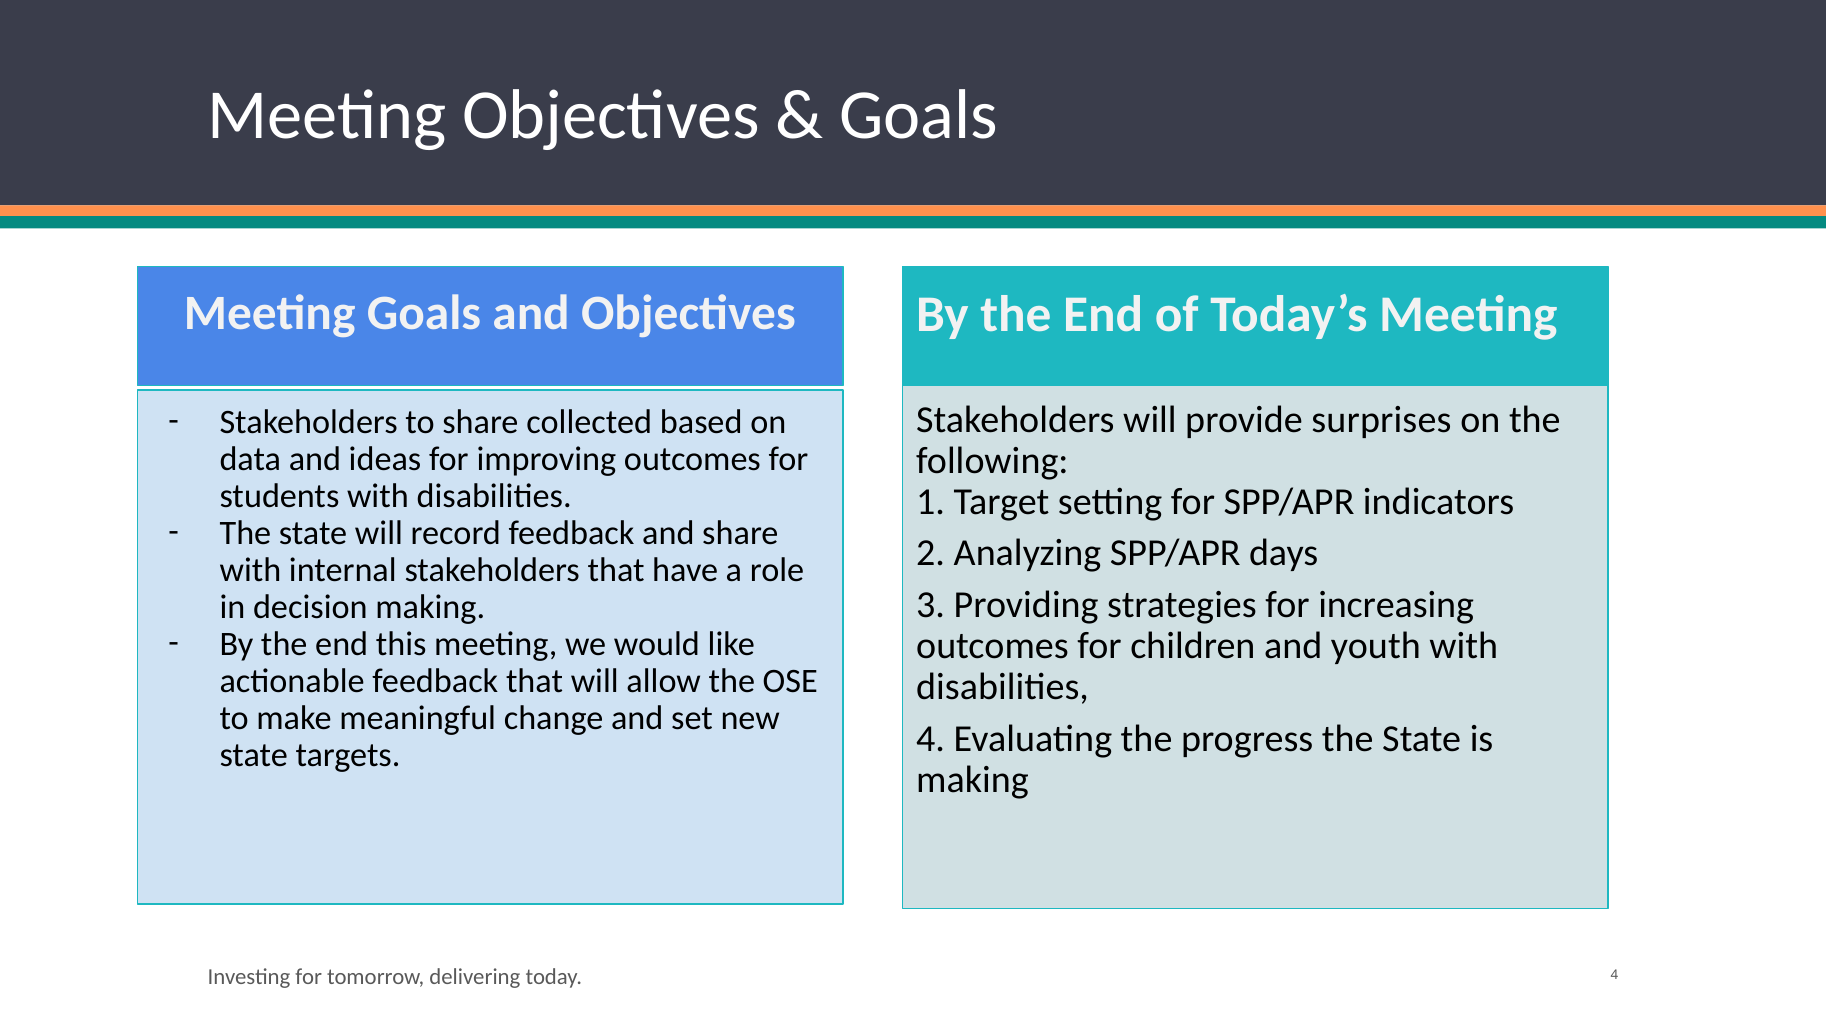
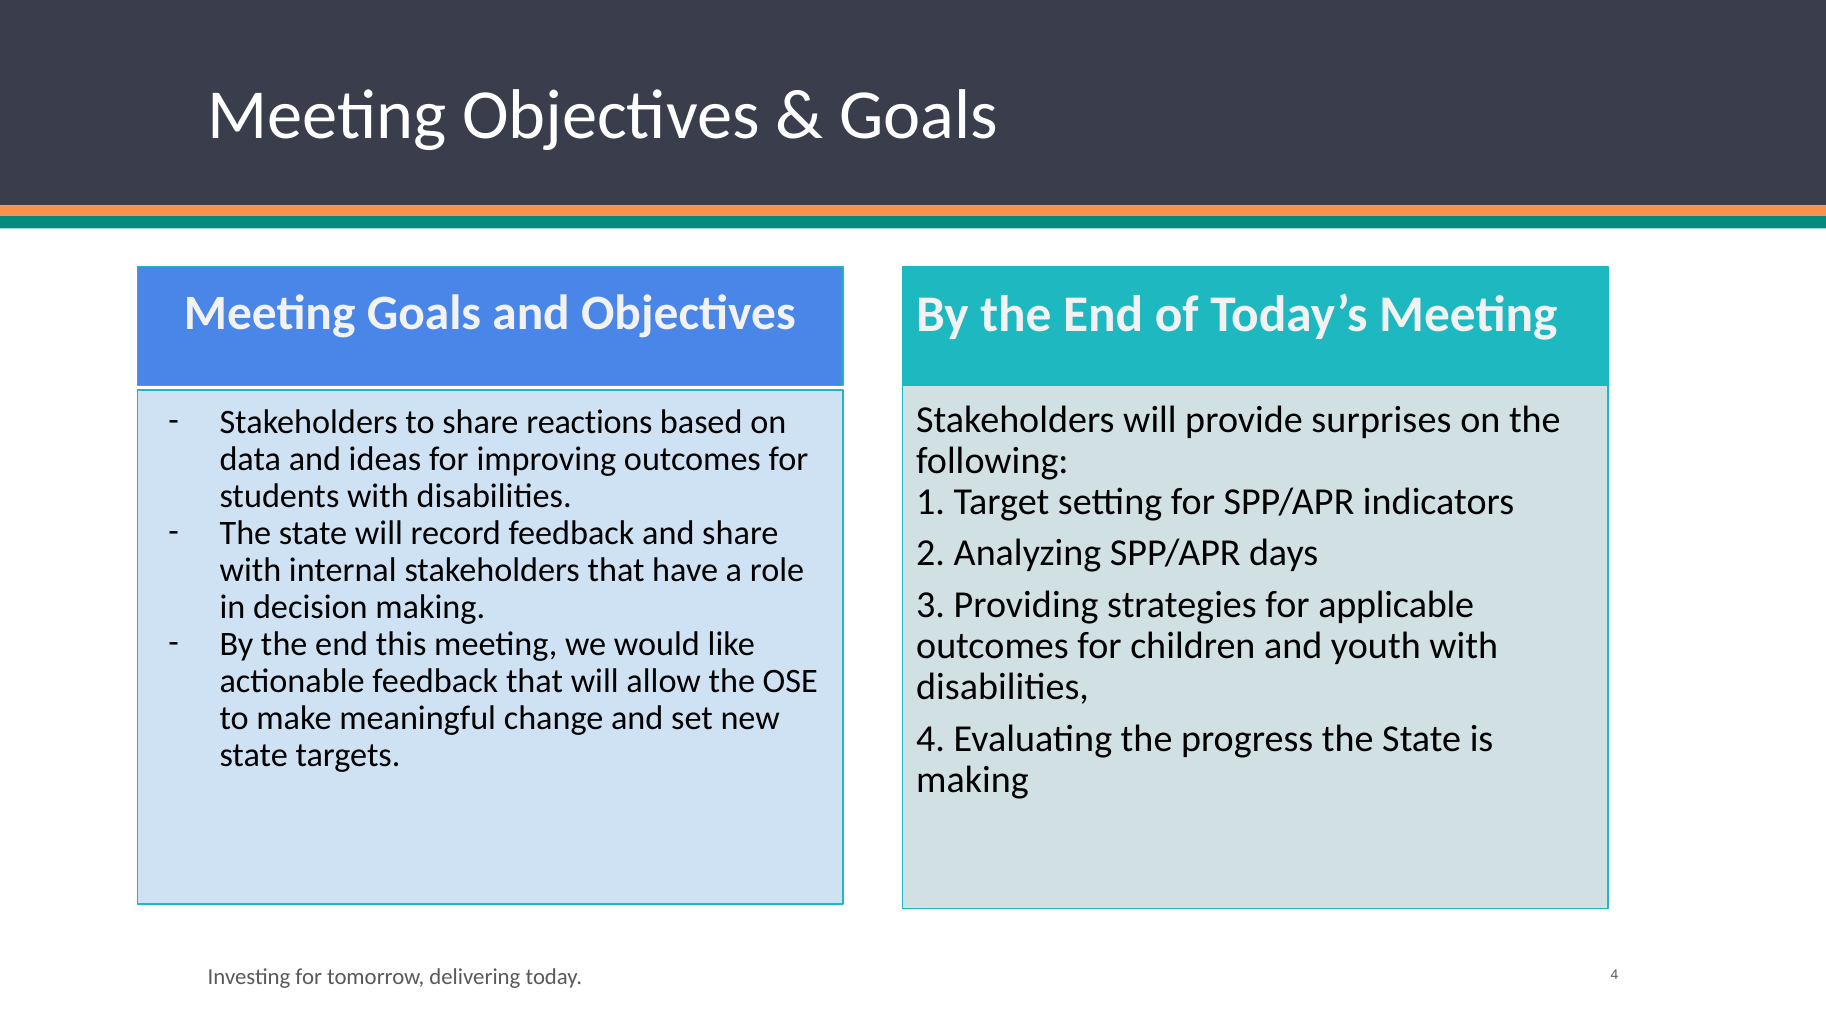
collected: collected -> reactions (589, 422)
increasing: increasing -> applicable (1396, 605)
